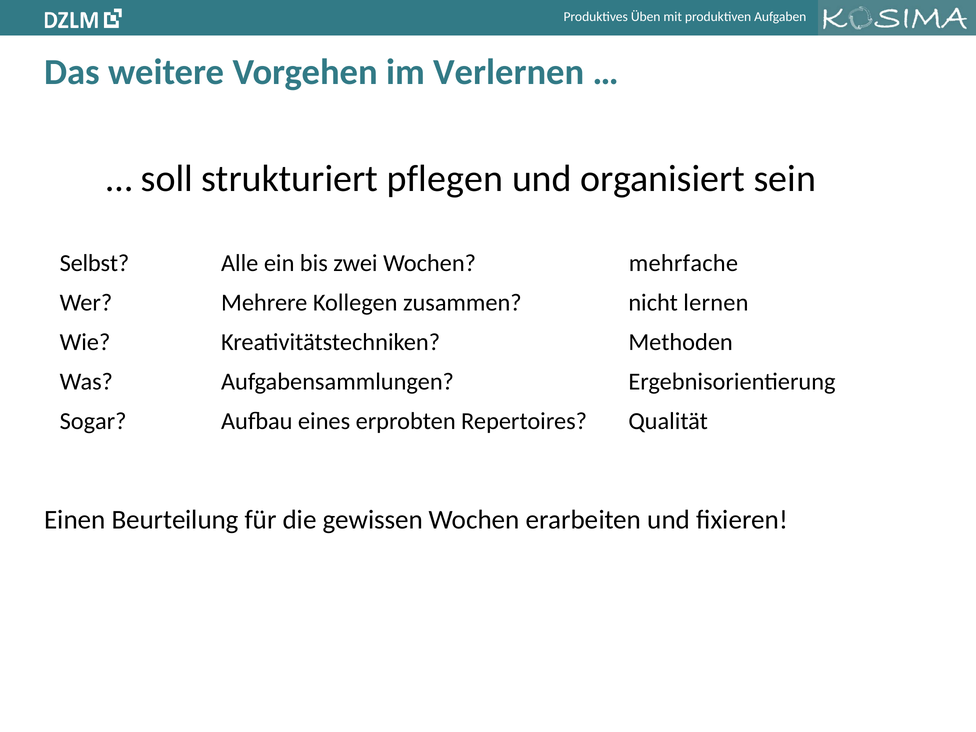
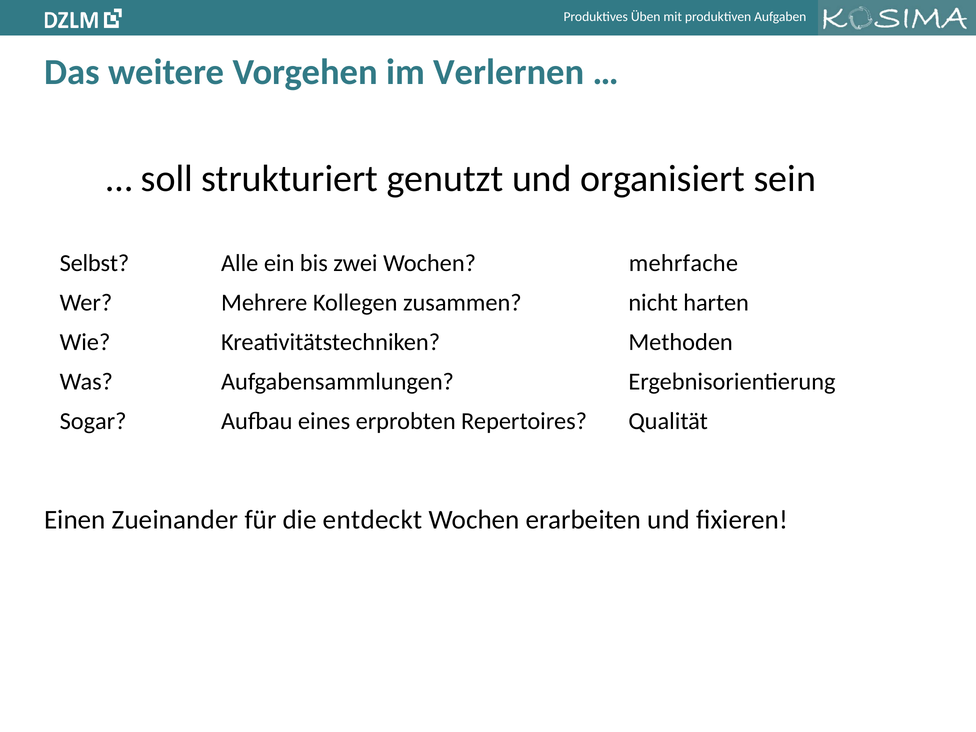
pflegen: pflegen -> genutzt (445, 179)
lernen: lernen -> harten (716, 303)
Beurteilung: Beurteilung -> Zueinander (175, 520)
gewissen: gewissen -> entdeckt (373, 520)
